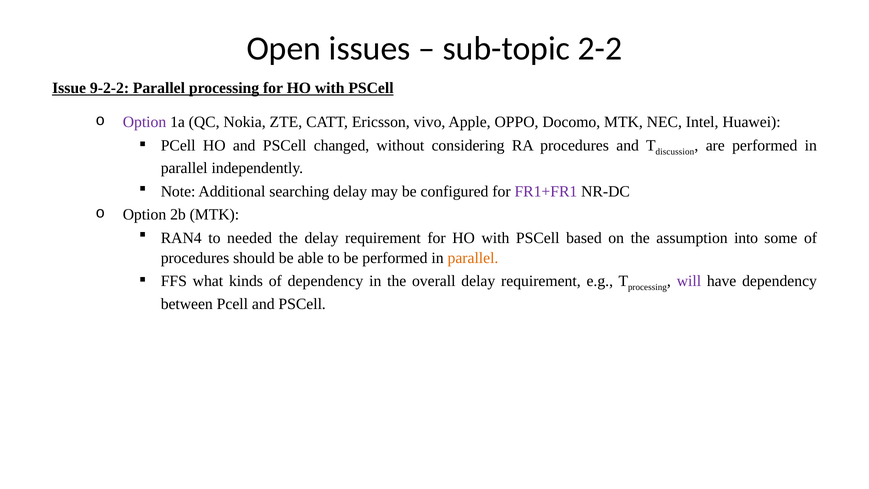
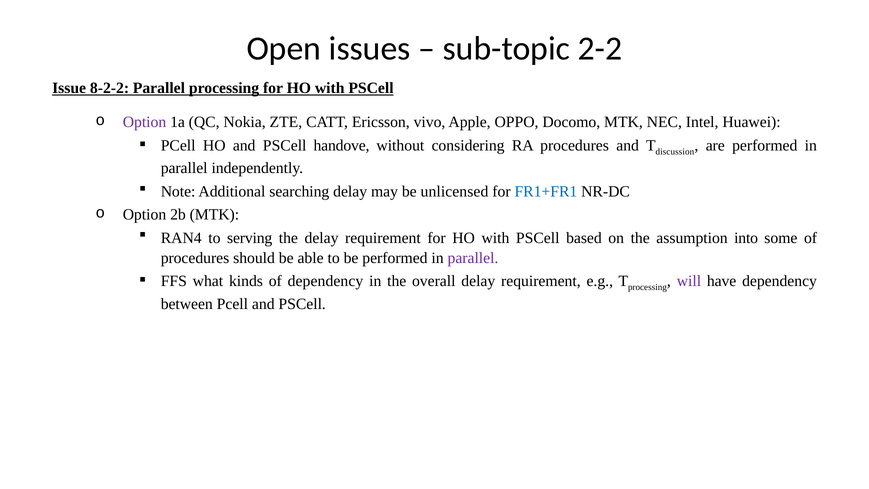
9-2-2: 9-2-2 -> 8-2-2 (110, 88)
changed: changed -> handove (342, 146)
configured: configured -> unlicensed (454, 191)
FR1+FR1 colour: purple -> blue (546, 191)
needed: needed -> serving (250, 238)
parallel colour: orange -> purple (473, 258)
